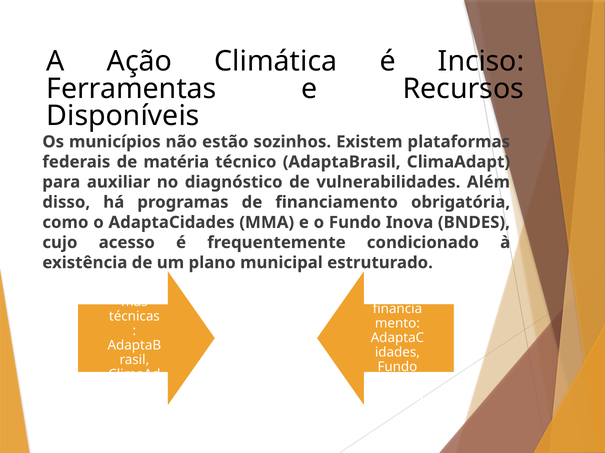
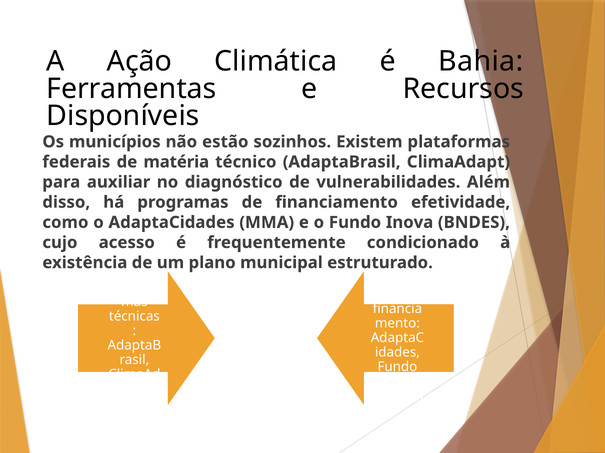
Inciso: Inciso -> Bahia (481, 61)
obrigatória: obrigatória -> efetividade (461, 203)
